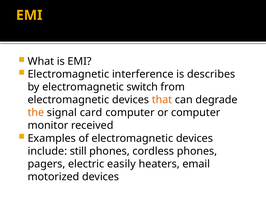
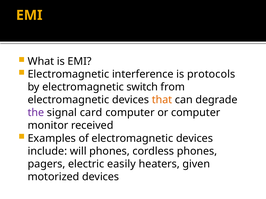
describes: describes -> protocols (211, 74)
the colour: orange -> purple (36, 113)
still: still -> will (78, 151)
email: email -> given (196, 164)
